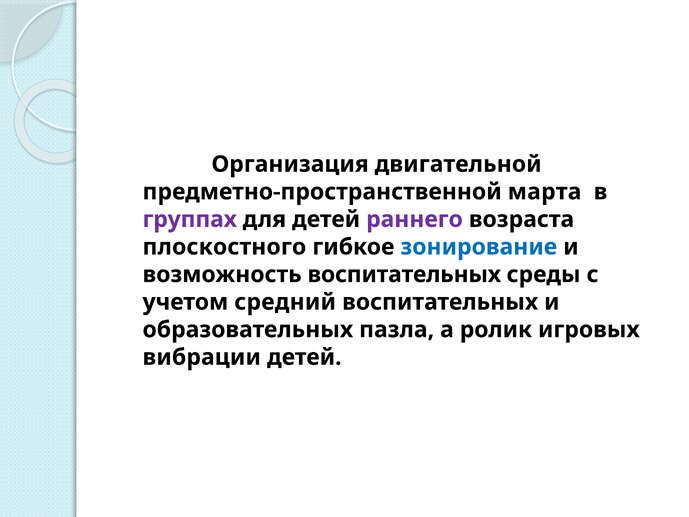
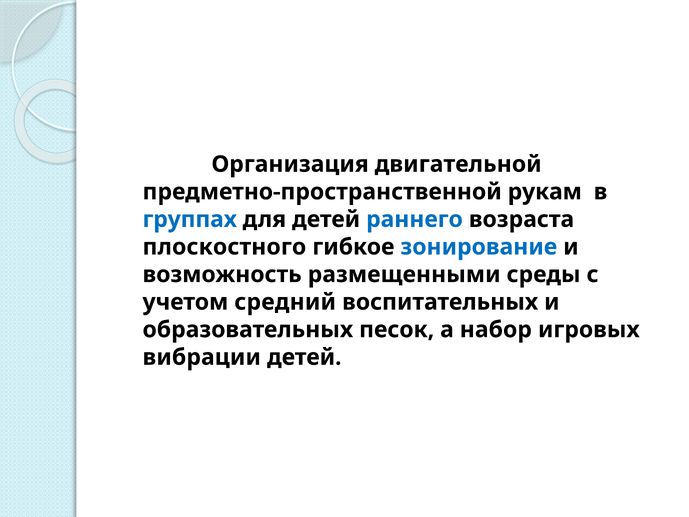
марта: марта -> рукам (545, 192)
группах colour: purple -> blue (190, 219)
раннего colour: purple -> blue (414, 219)
возможность воспитательных: воспитательных -> размещенными (404, 274)
пазла: пазла -> песок (397, 329)
ролик: ролик -> набор (496, 329)
